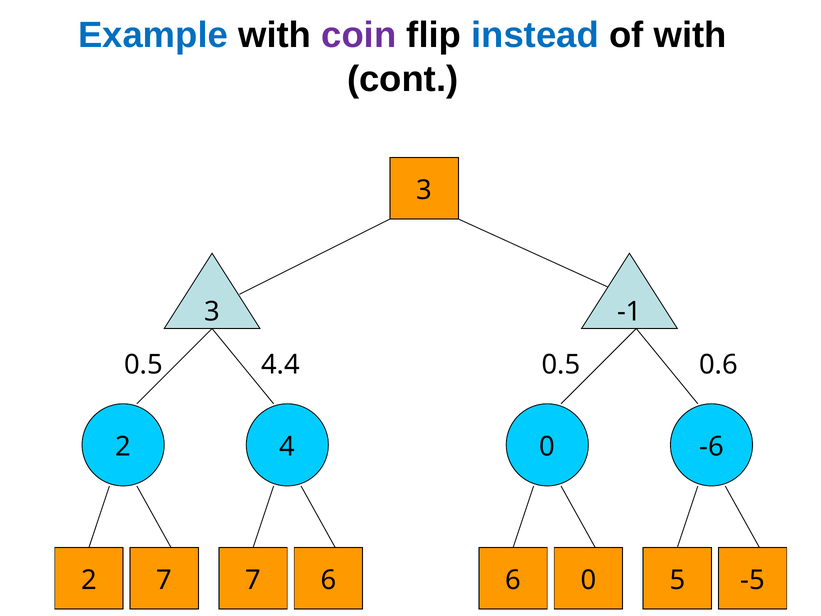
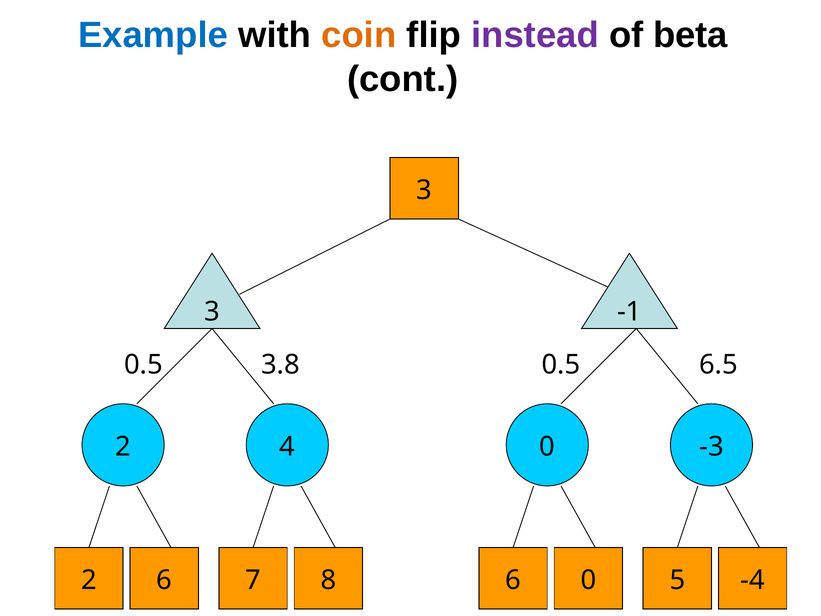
coin colour: purple -> orange (359, 35)
instead colour: blue -> purple (535, 35)
of with: with -> beta (690, 35)
4.4: 4.4 -> 3.8 (281, 364)
0.6: 0.6 -> 6.5 (718, 364)
-6: -6 -> -3 (711, 447)
2 7: 7 -> 6 (164, 580)
7 6: 6 -> 8 (328, 580)
-5: -5 -> -4 (753, 580)
